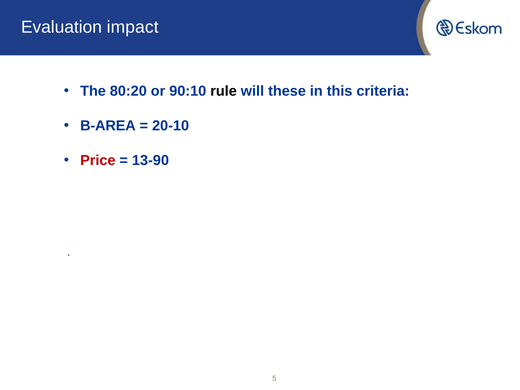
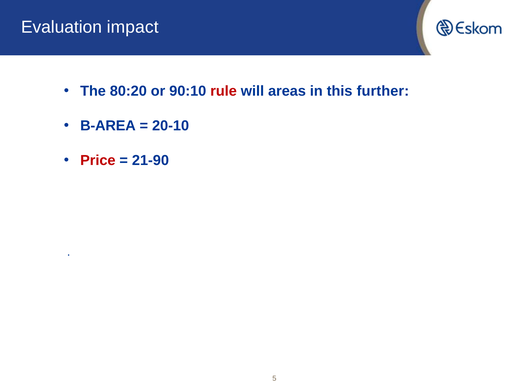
rule colour: black -> red (224, 91)
these: these -> areas (287, 91)
criteria: criteria -> further (383, 91)
13-90: 13-90 -> 21-90 (150, 160)
